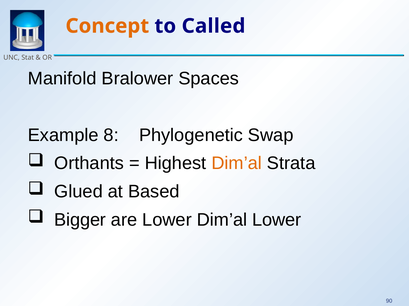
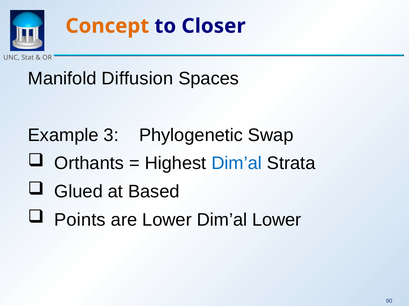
Called: Called -> Closer (214, 26)
Bralower: Bralower -> Diffusion (137, 79)
8: 8 -> 3 (111, 135)
Dim’al colour: orange -> blue (237, 164)
Bigger: Bigger -> Points (80, 220)
